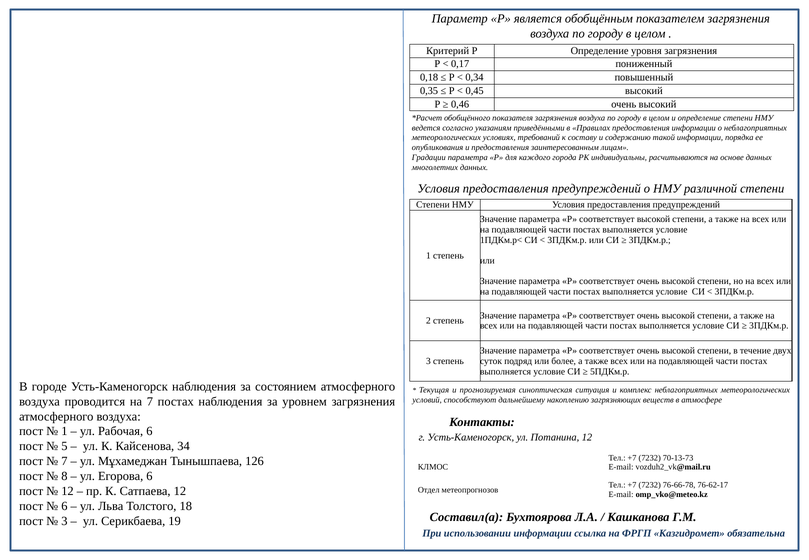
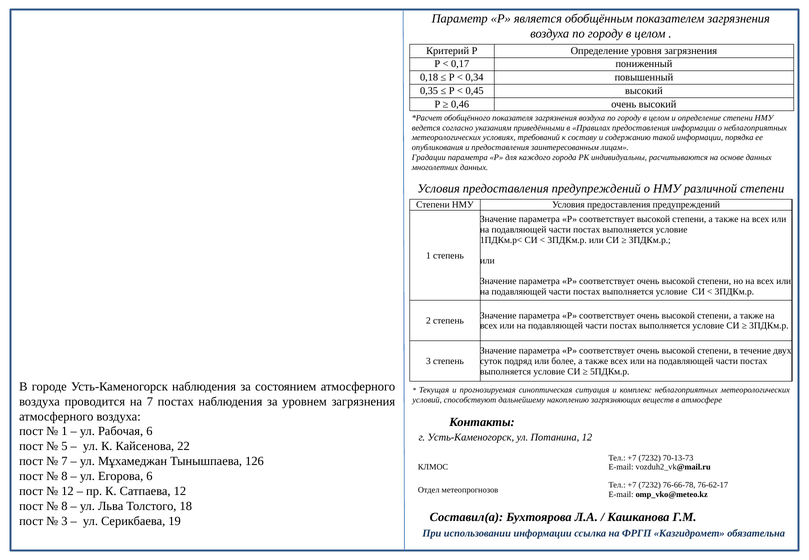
34: 34 -> 22 (184, 446)
6: 6 -> 8 (64, 506)
